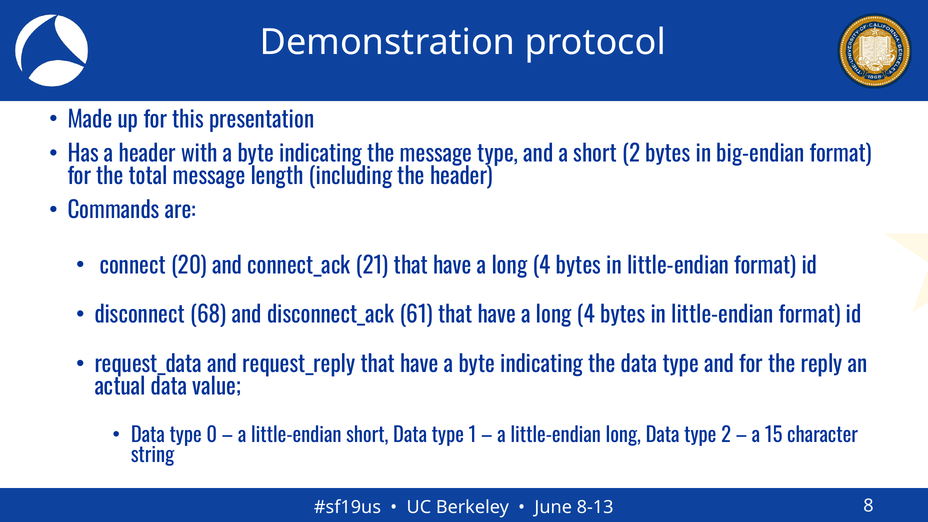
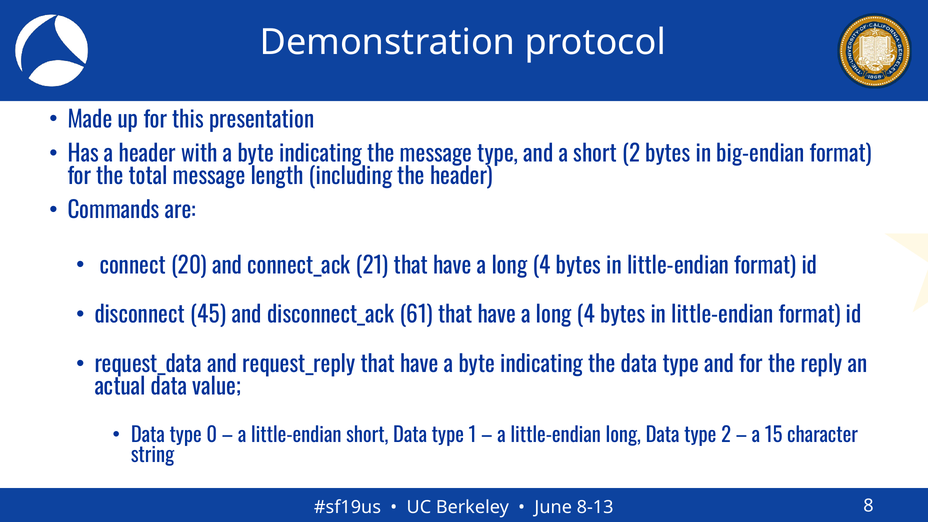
68: 68 -> 45 (208, 315)
